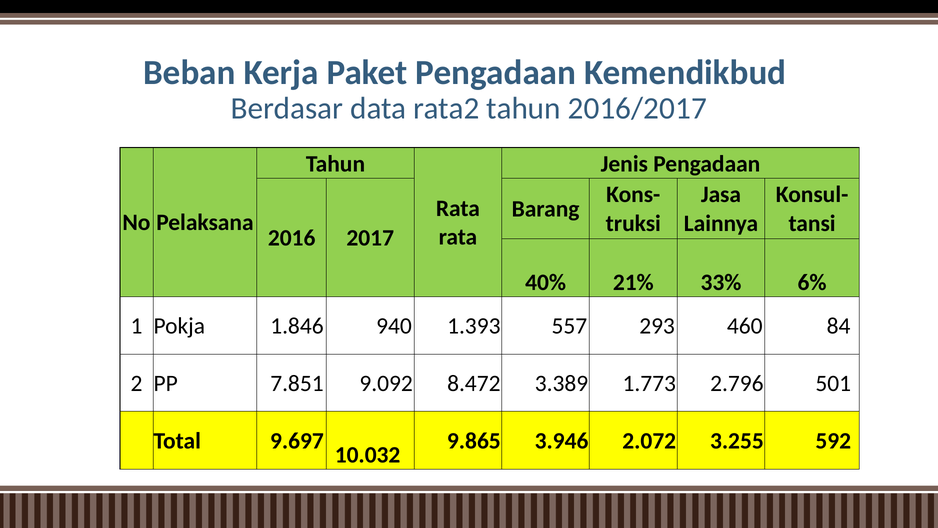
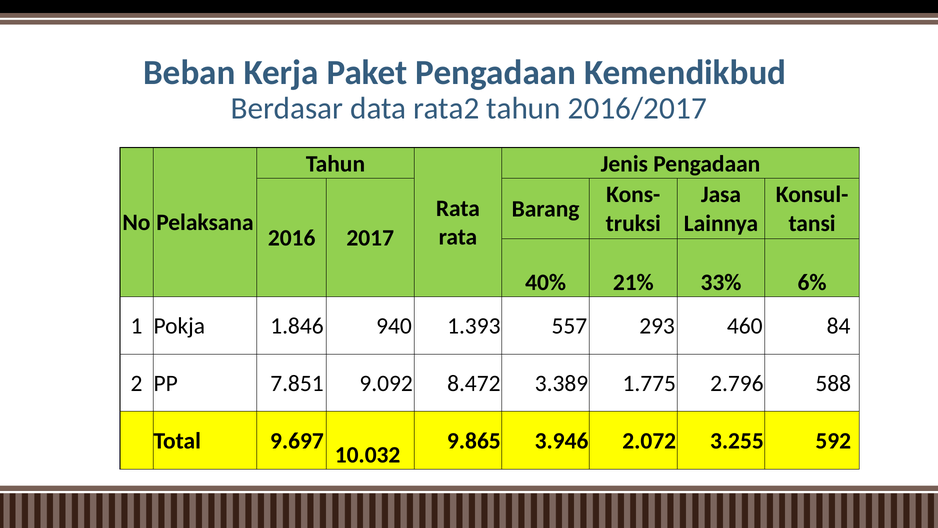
1.773: 1.773 -> 1.775 (649, 383)
501: 501 -> 588 (833, 383)
